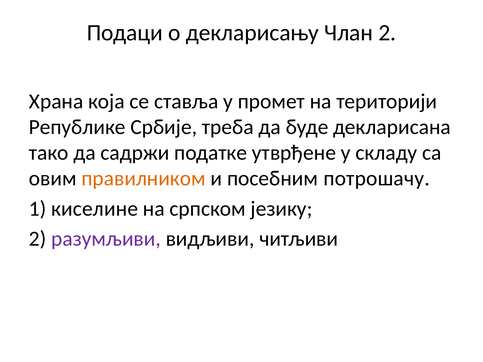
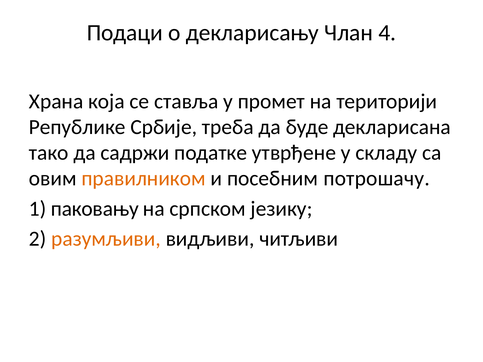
Члан 2: 2 -> 4 (387, 33)
киселине: киселине -> паковању (95, 209)
разумљиви colour: purple -> orange (106, 239)
